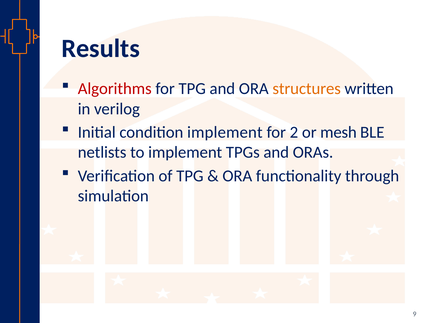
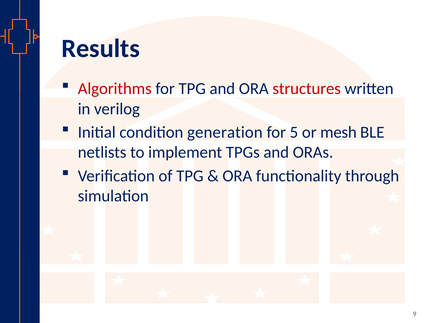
structures colour: orange -> red (307, 89)
condition implement: implement -> generation (225, 132)
2: 2 -> 5 (294, 132)
